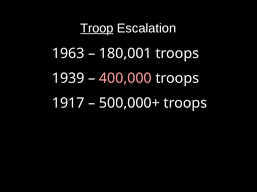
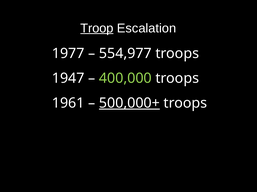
1963: 1963 -> 1977 (68, 54)
180,001: 180,001 -> 554,977 (125, 54)
1939: 1939 -> 1947 (68, 79)
400,000 colour: pink -> light green (125, 79)
1917: 1917 -> 1961 (68, 103)
500,000+ underline: none -> present (129, 103)
